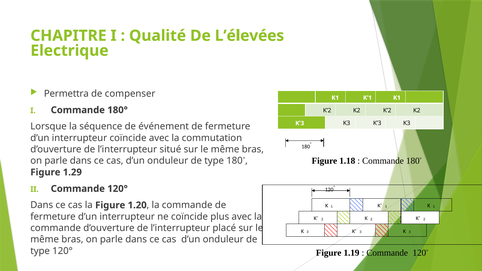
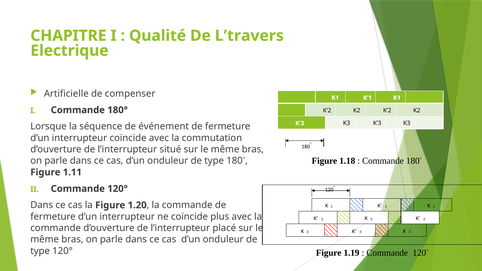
L’élevées: L’élevées -> L’travers (249, 36)
Permettra: Permettra -> Artificielle (66, 94)
1.29: 1.29 -> 1.11 (72, 172)
